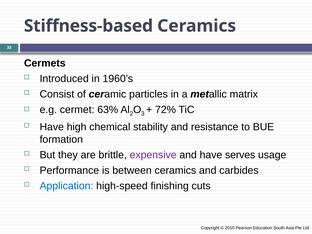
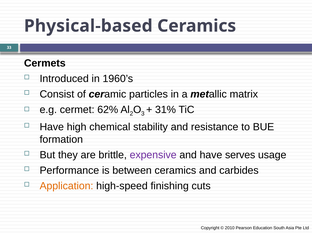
Stiffness-based: Stiffness-based -> Physical-based (88, 26)
63%: 63% -> 62% (108, 110)
72%: 72% -> 31% (166, 110)
Application colour: blue -> orange (66, 186)
